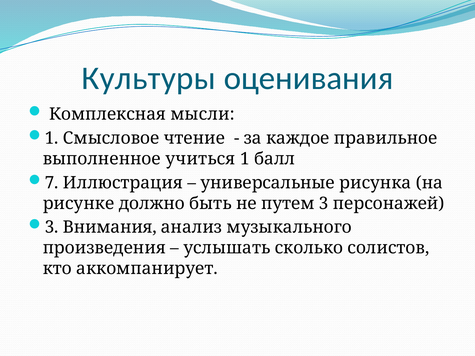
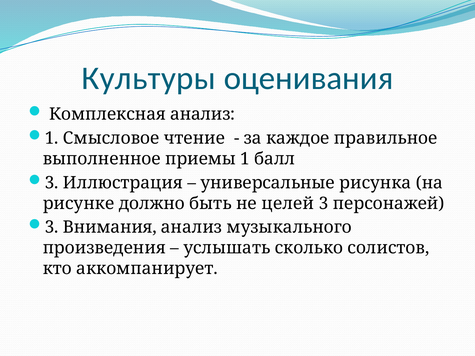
Комплексная мысли: мысли -> анализ (203, 114)
учиться: учиться -> приемы (201, 159)
7: 7 -> 3 (52, 183)
путем: путем -> целей (288, 203)
